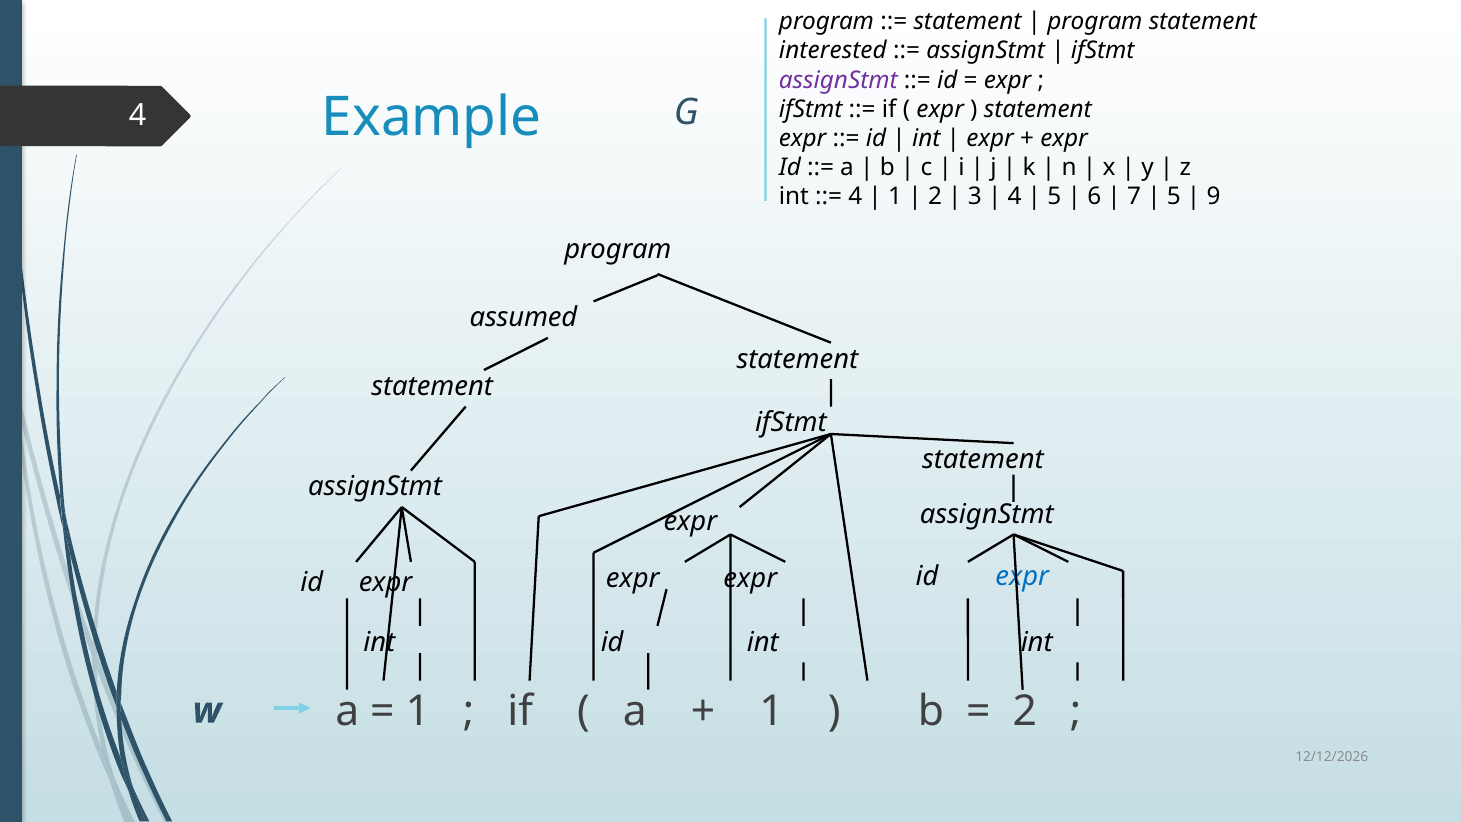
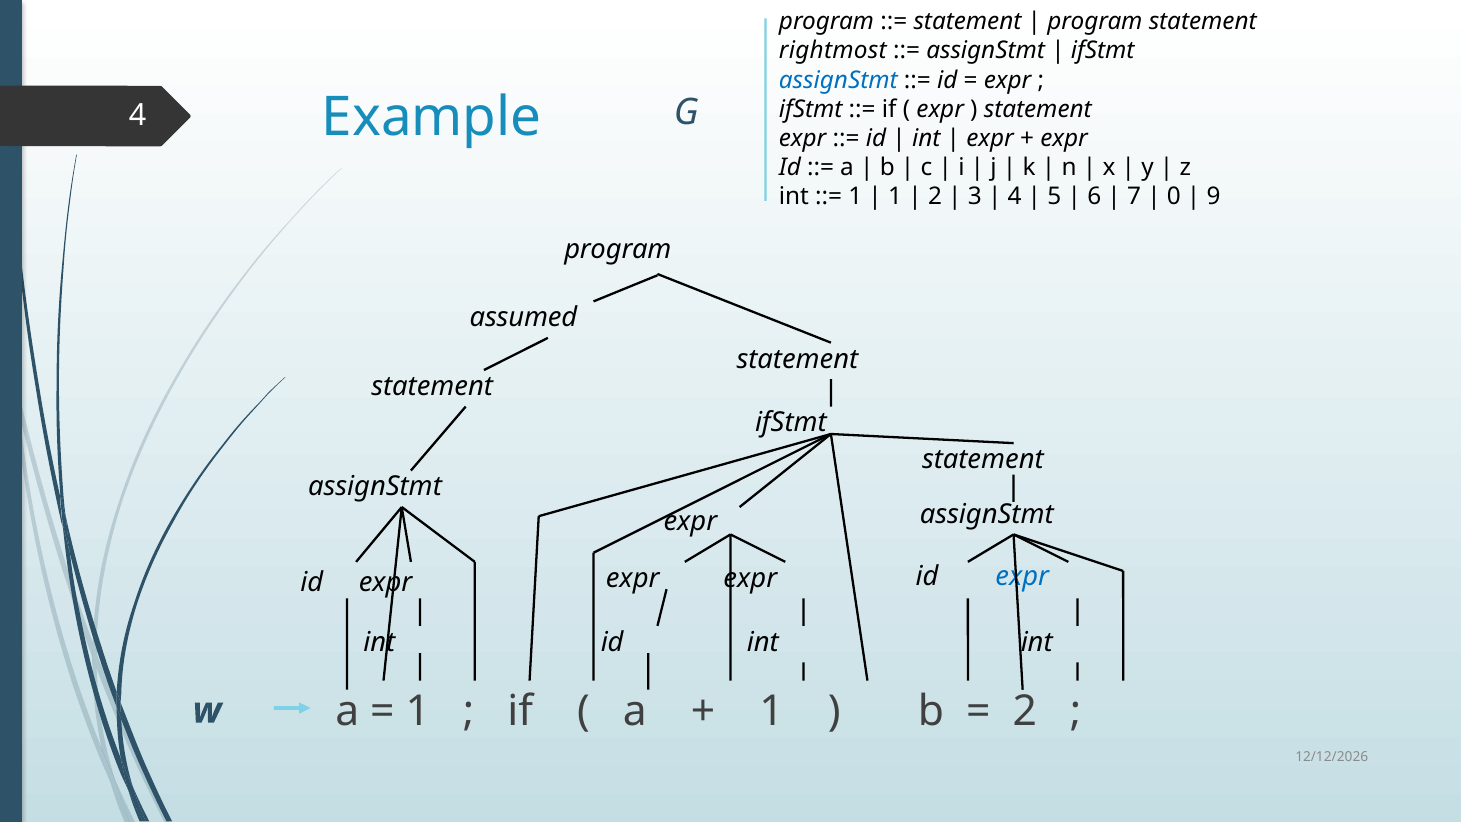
interested: interested -> rightmost (833, 51)
assignStmt colour: purple -> blue (838, 80)
4: 4 -> 1 (855, 197)
5: 5 -> 0 (1174, 197)
